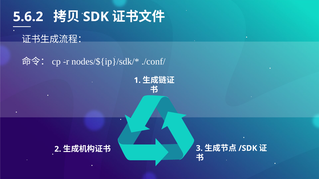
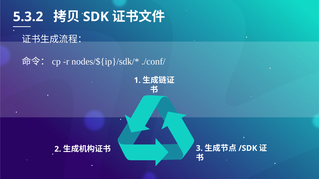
5.6.2: 5.6.2 -> 5.3.2 (28, 17)
